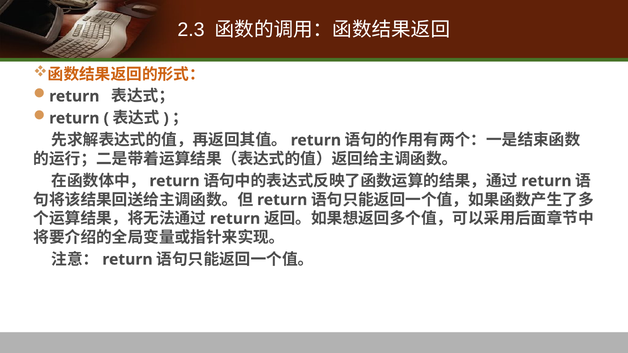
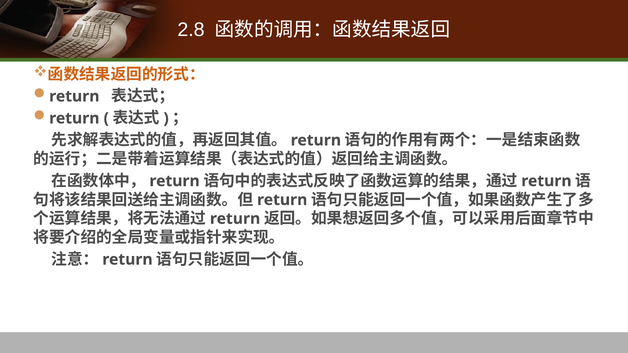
2.3: 2.3 -> 2.8 (191, 30)
